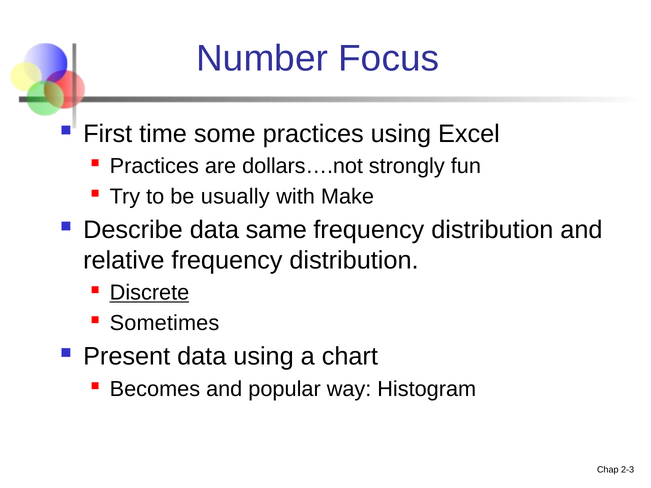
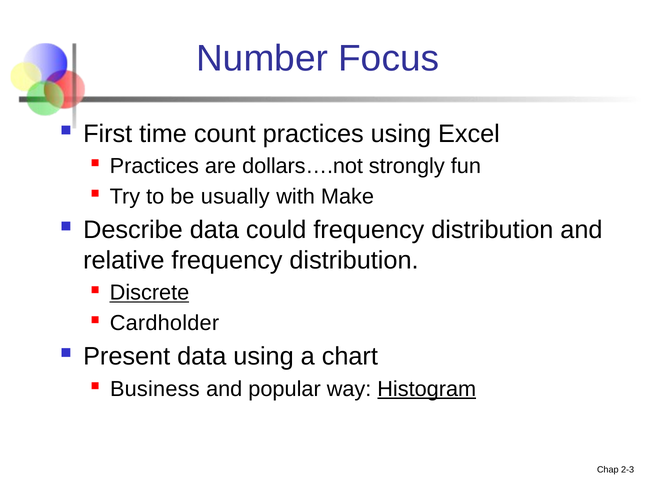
some: some -> count (225, 134)
same: same -> could (276, 230)
Sometimes: Sometimes -> Cardholder (164, 323)
Becomes: Becomes -> Business (155, 389)
Histogram underline: none -> present (427, 389)
